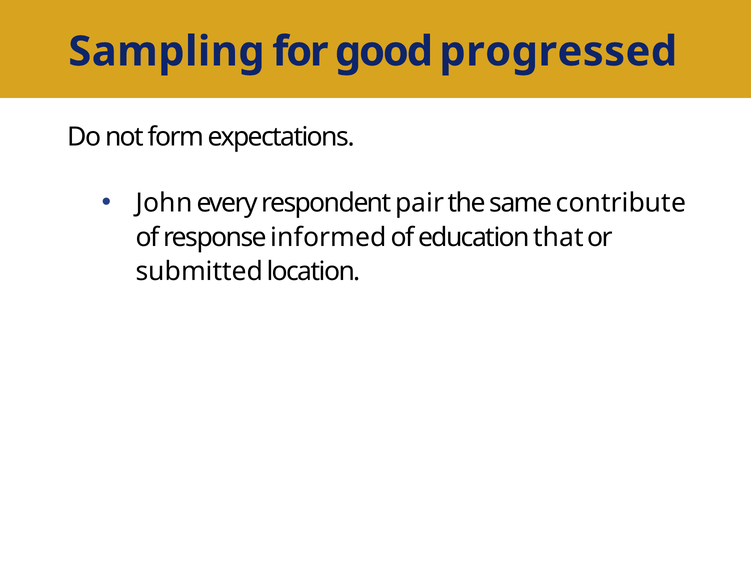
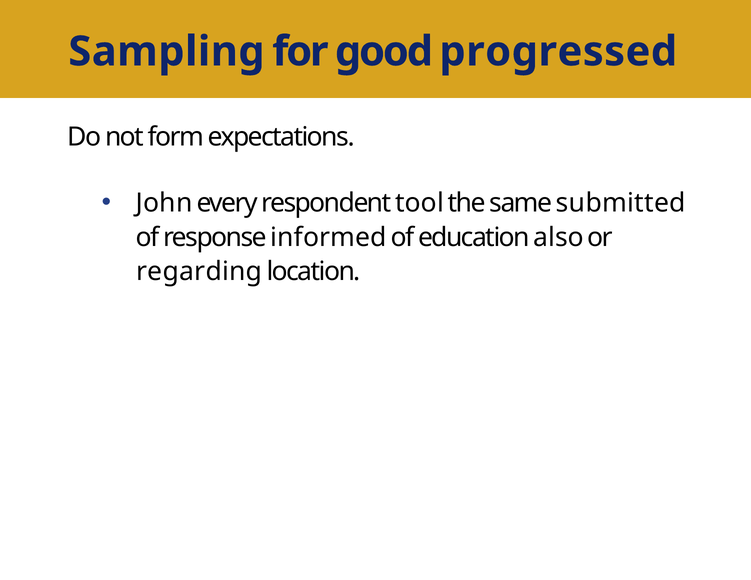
pair: pair -> tool (420, 203)
contribute: contribute -> submitted (621, 203)
that: that -> also (559, 237)
submitted: submitted -> regarding (199, 272)
